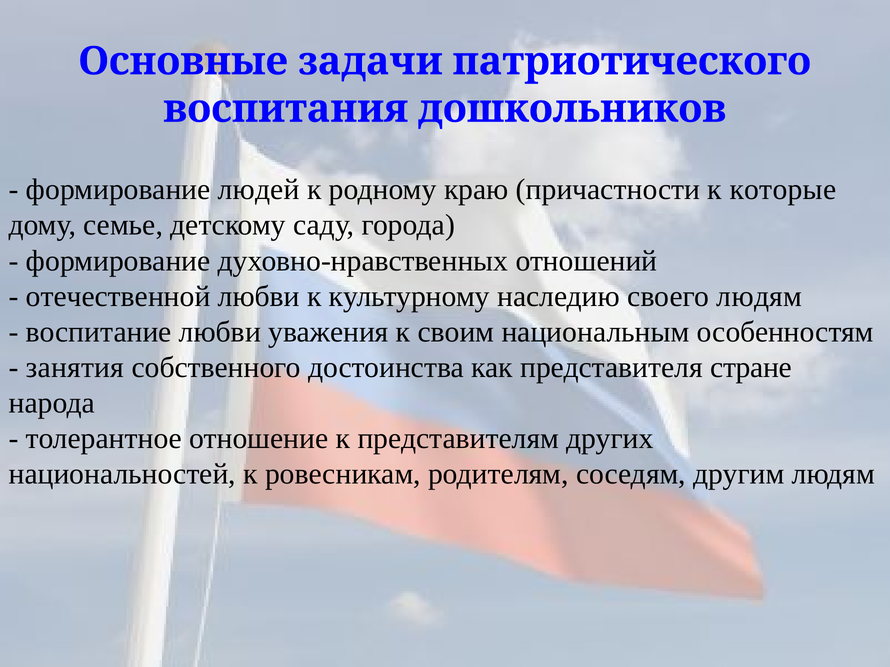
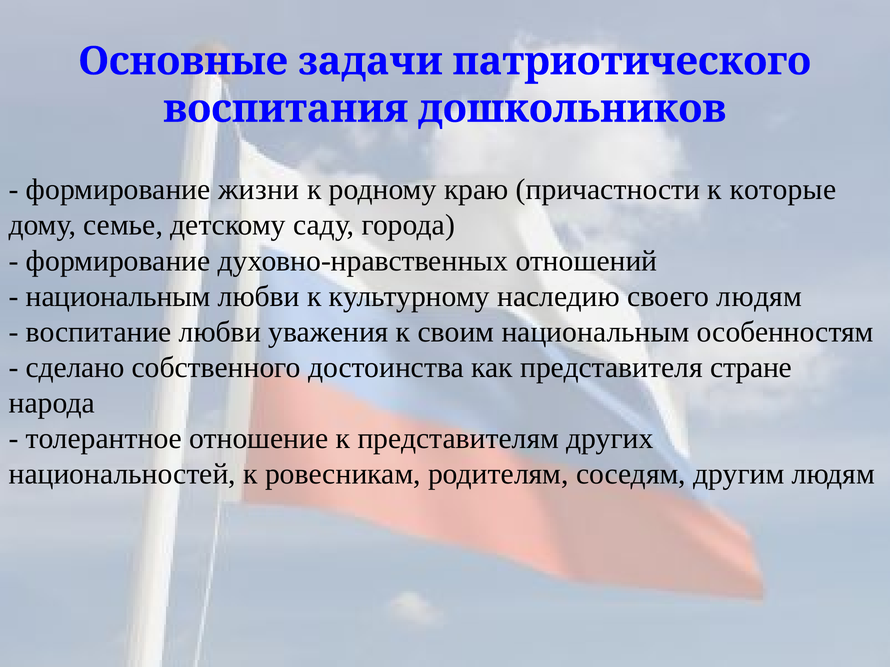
людей: людей -> жизни (259, 190)
отечественной: отечественной -> национальным (118, 297)
занятия: занятия -> сделано (75, 368)
